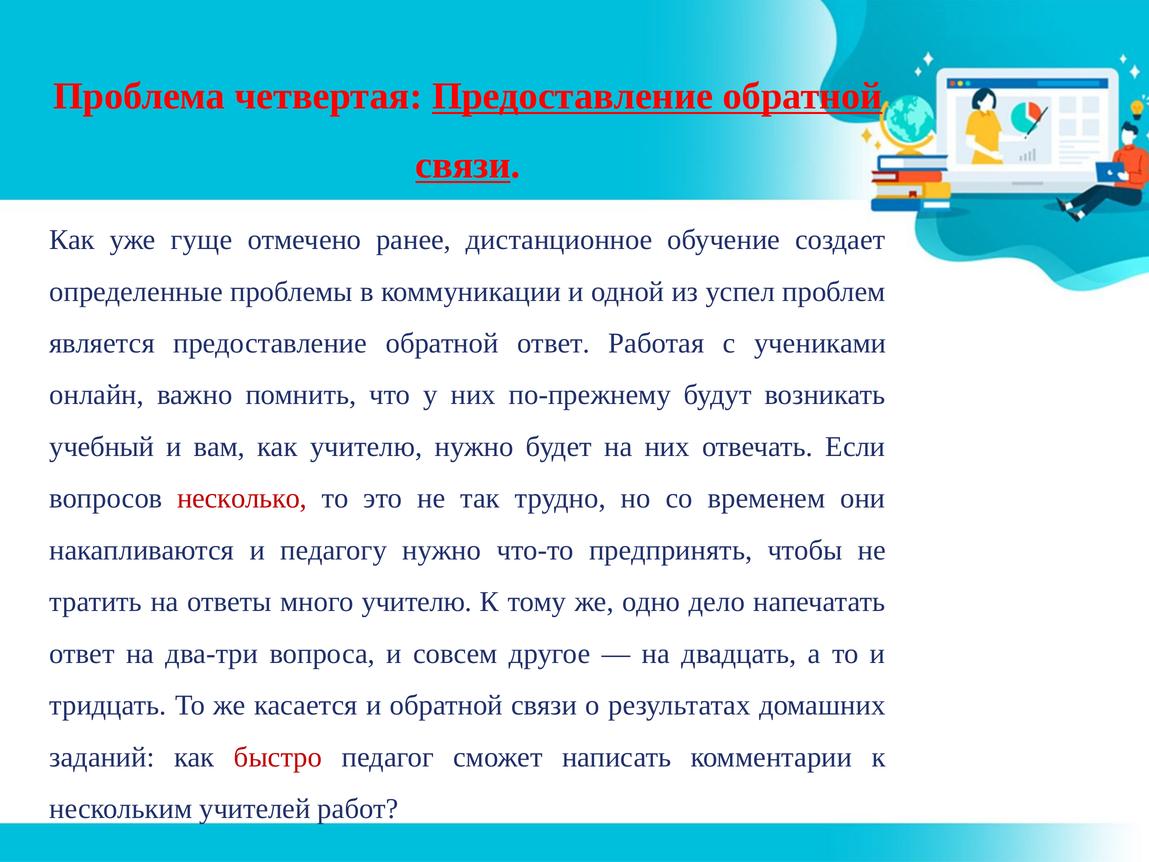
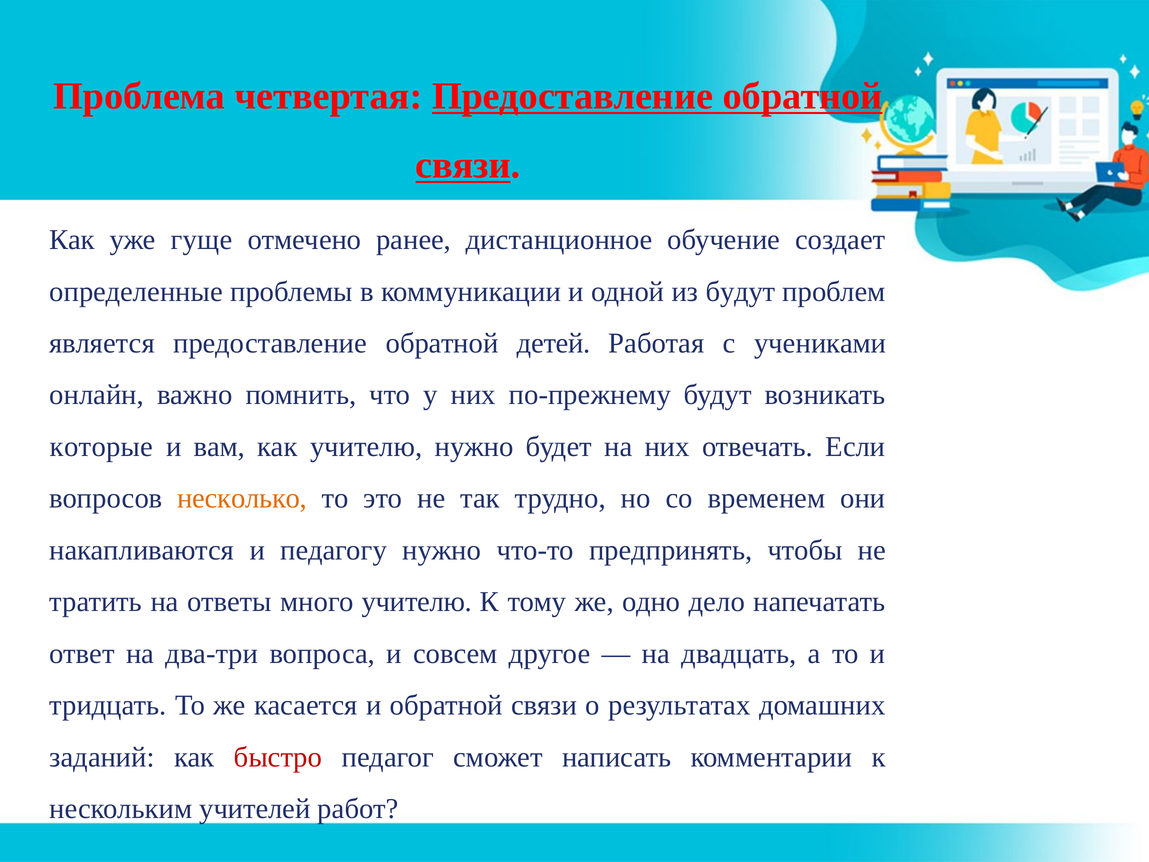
из успел: успел -> будут (740, 291)
обратной ответ: ответ -> детей (554, 343)
учебный: учебный -> которые (101, 447)
несколько colour: red -> orange (242, 498)
